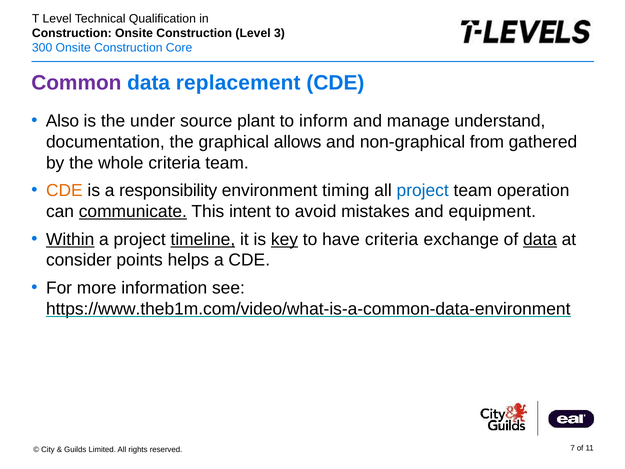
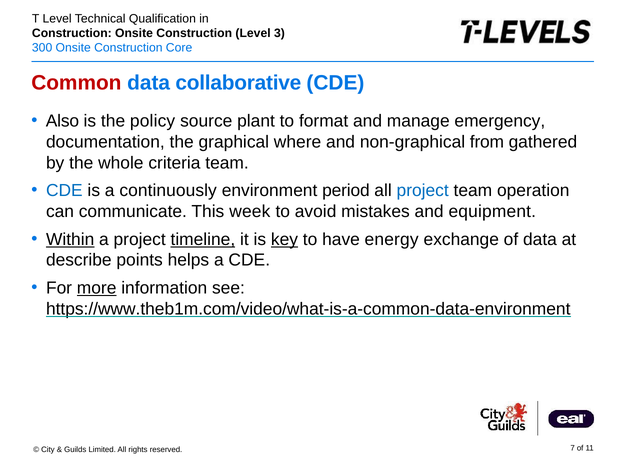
Common colour: purple -> red (76, 83)
replacement: replacement -> collaborative (238, 83)
under: under -> policy (153, 121)
inform: inform -> format (324, 121)
understand: understand -> emergency (500, 121)
allows: allows -> where (298, 142)
CDE colour: orange -> blue (64, 191)
responsibility: responsibility -> continuously (168, 191)
timing: timing -> period (346, 191)
communicate underline: present -> none (133, 211)
intent: intent -> week (250, 211)
have criteria: criteria -> energy (392, 239)
data underline: present -> none (540, 239)
consider: consider -> describe (79, 260)
more underline: none -> present (97, 288)
